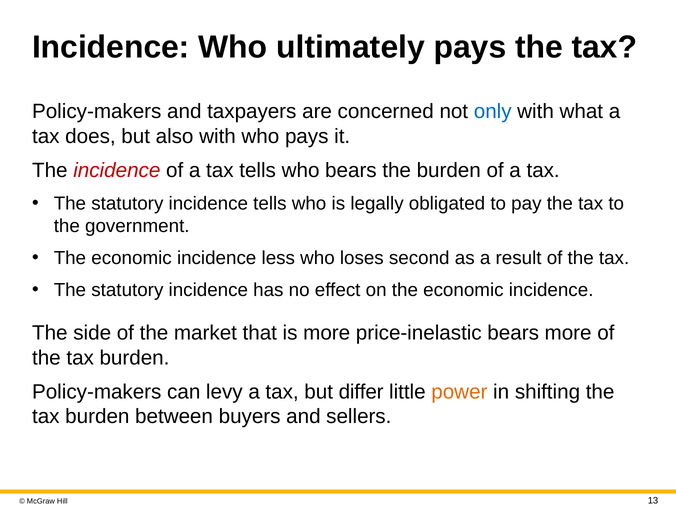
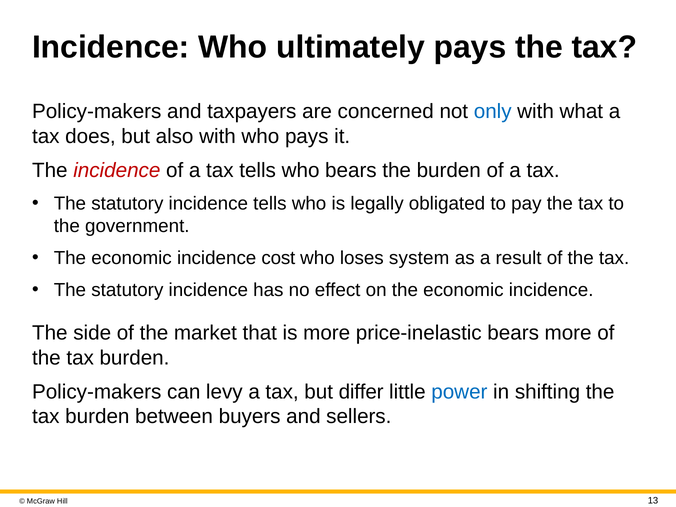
less: less -> cost (278, 258)
second: second -> system (419, 258)
power colour: orange -> blue (459, 392)
